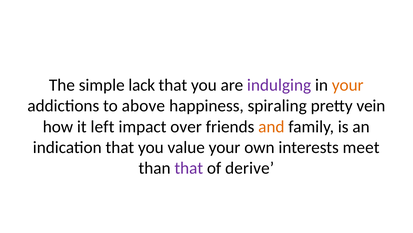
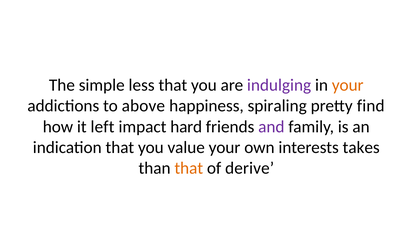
lack: lack -> less (142, 85)
vein: vein -> find (371, 106)
over: over -> hard (186, 126)
and colour: orange -> purple (271, 126)
meet: meet -> takes (361, 147)
that colour: purple -> orange (189, 168)
